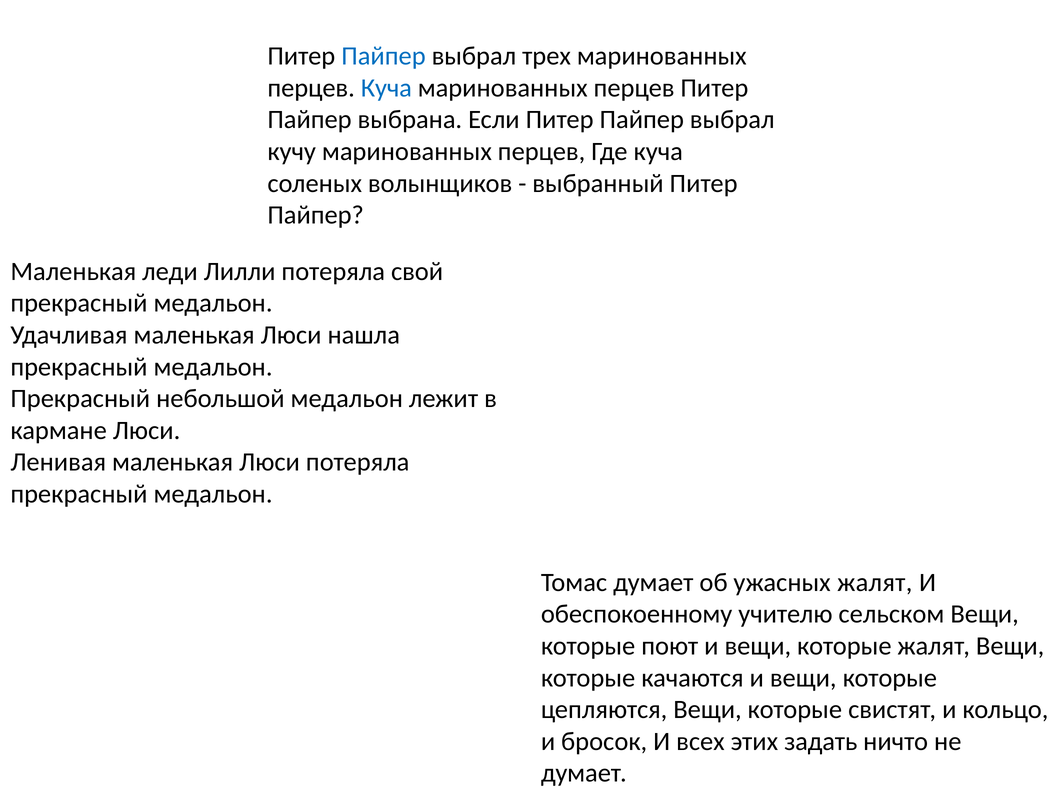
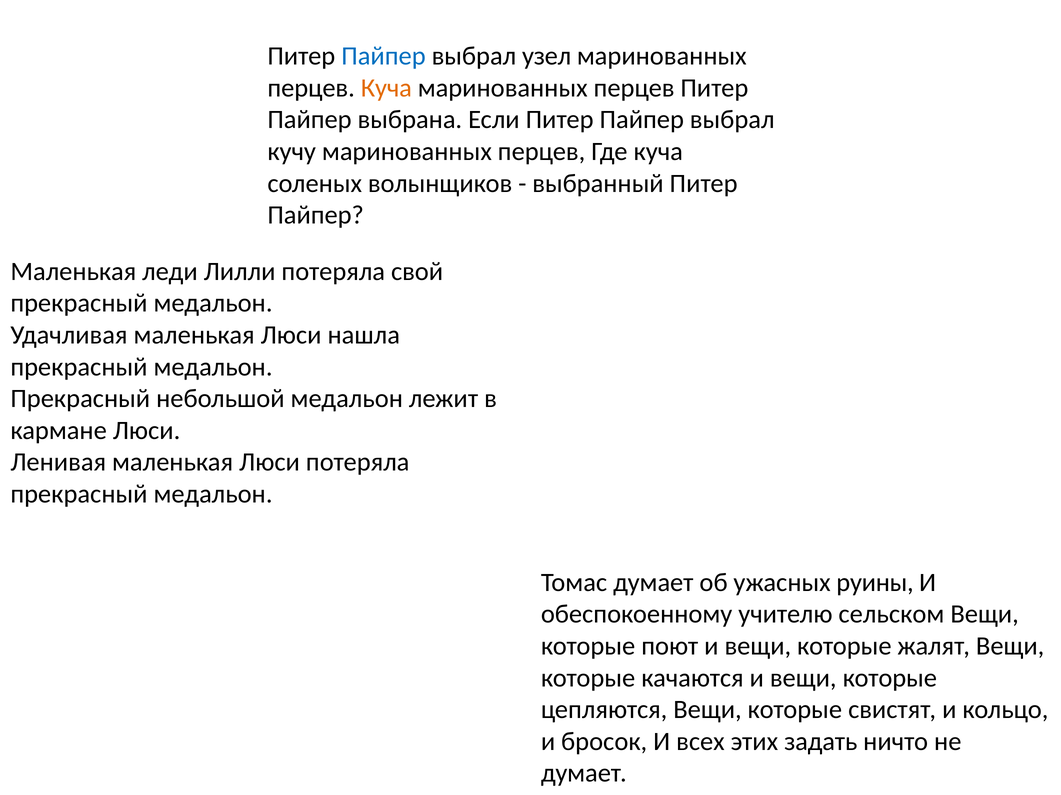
трех: трех -> узел (547, 56)
Куча colour: blue -> orange (386, 88)
ужасных жалят: жалят -> руины (875, 583)
